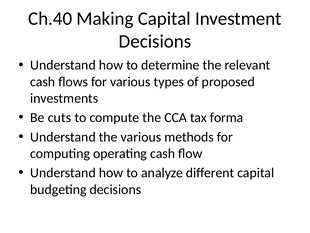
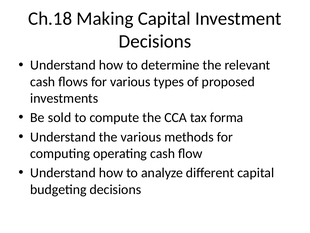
Ch.40: Ch.40 -> Ch.18 (50, 19)
cuts: cuts -> sold (60, 117)
